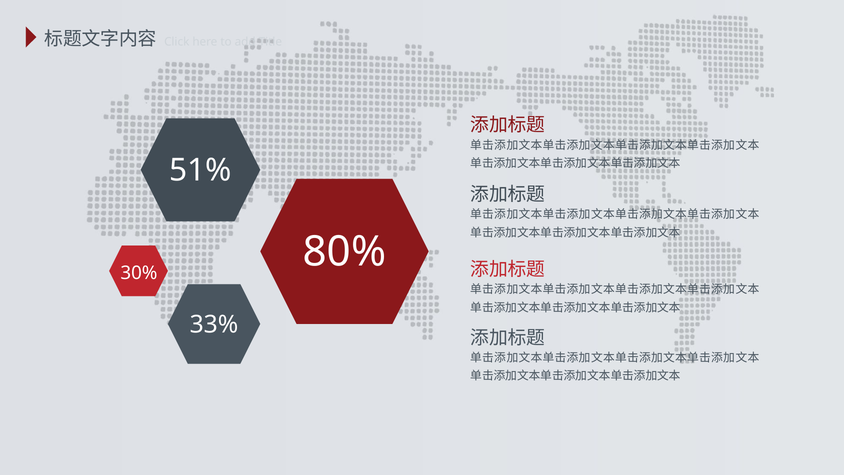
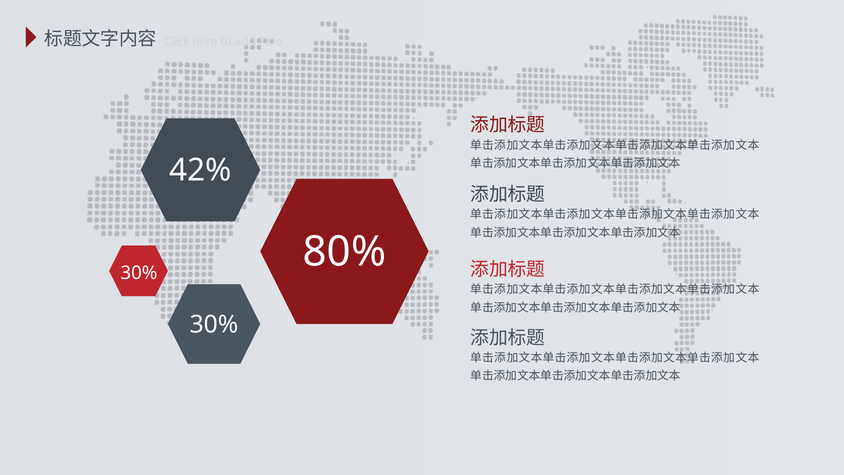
51%: 51% -> 42% (200, 170)
33%: 33% -> 30% (214, 324)
